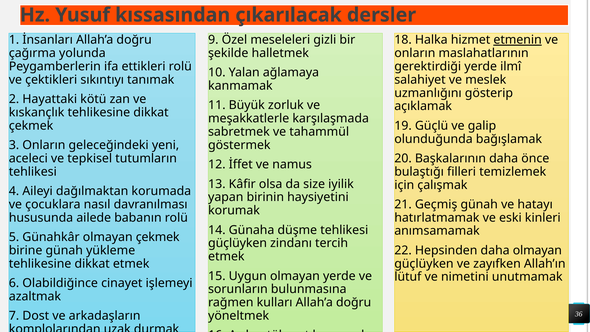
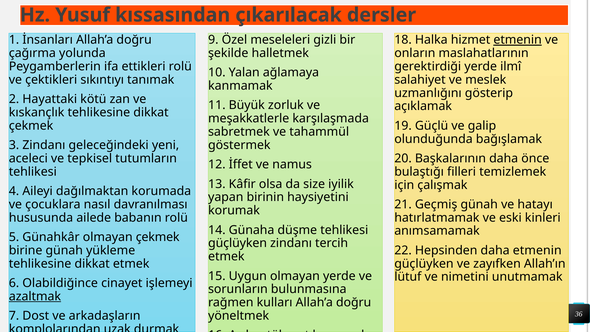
3 Onların: Onların -> Zindanı (44, 145)
daha olmayan: olmayan -> etmenin (537, 250)
azaltmak underline: none -> present (35, 296)
